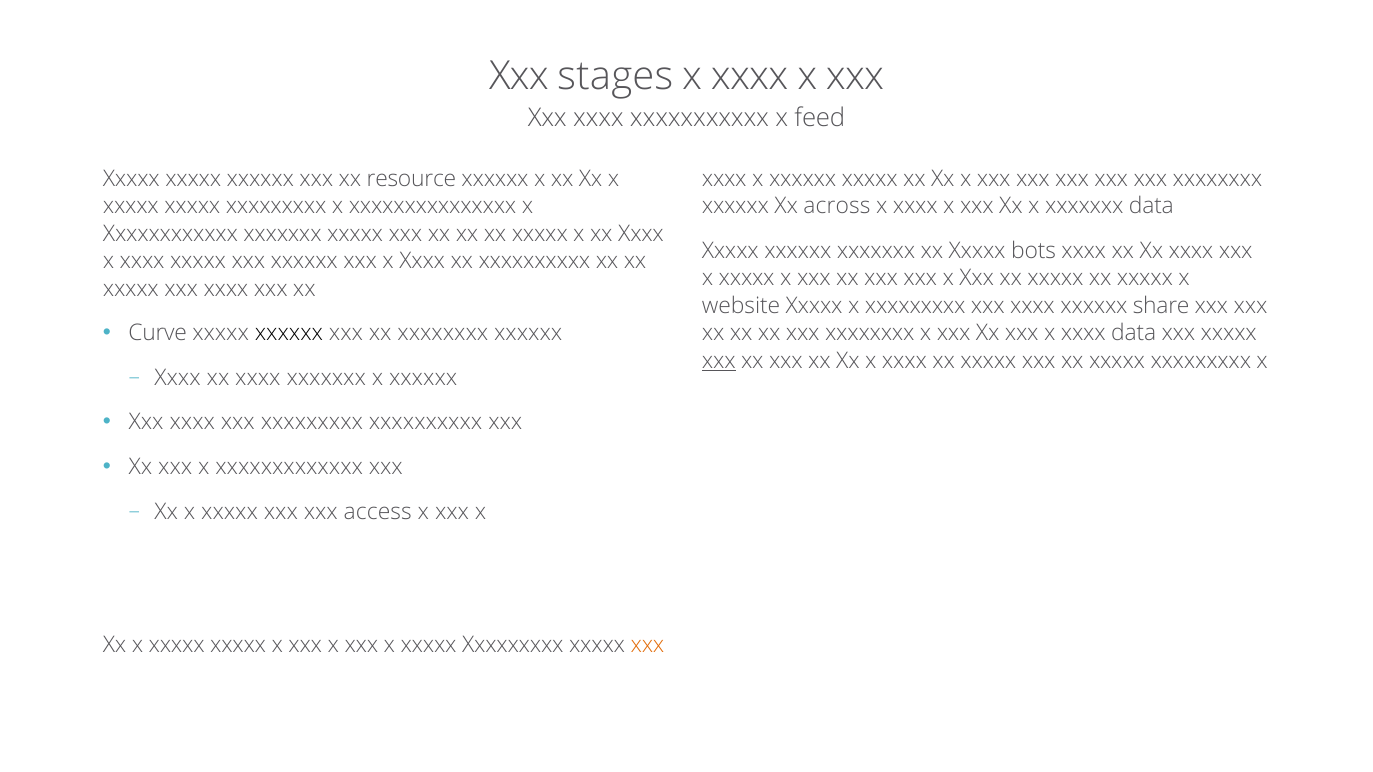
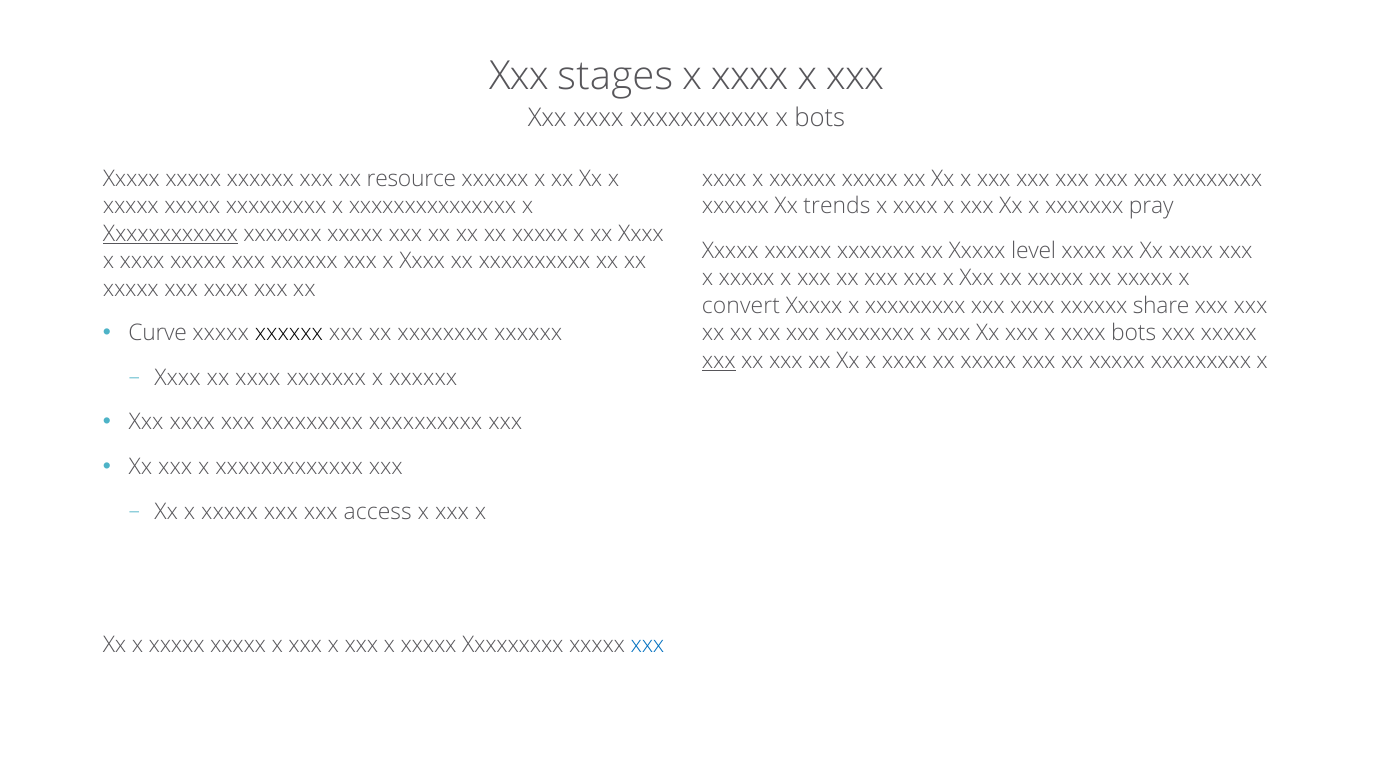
x feed: feed -> bots (820, 118)
across: across -> trends (837, 206)
xxxxxxx data: data -> pray (1151, 206)
Xxxxxxxxxxxx underline: none -> present (170, 234)
bots: bots -> level (1034, 251)
website: website -> convert (741, 306)
xxxx data: data -> bots (1134, 333)
xxx colour: orange -> blue (647, 645)
